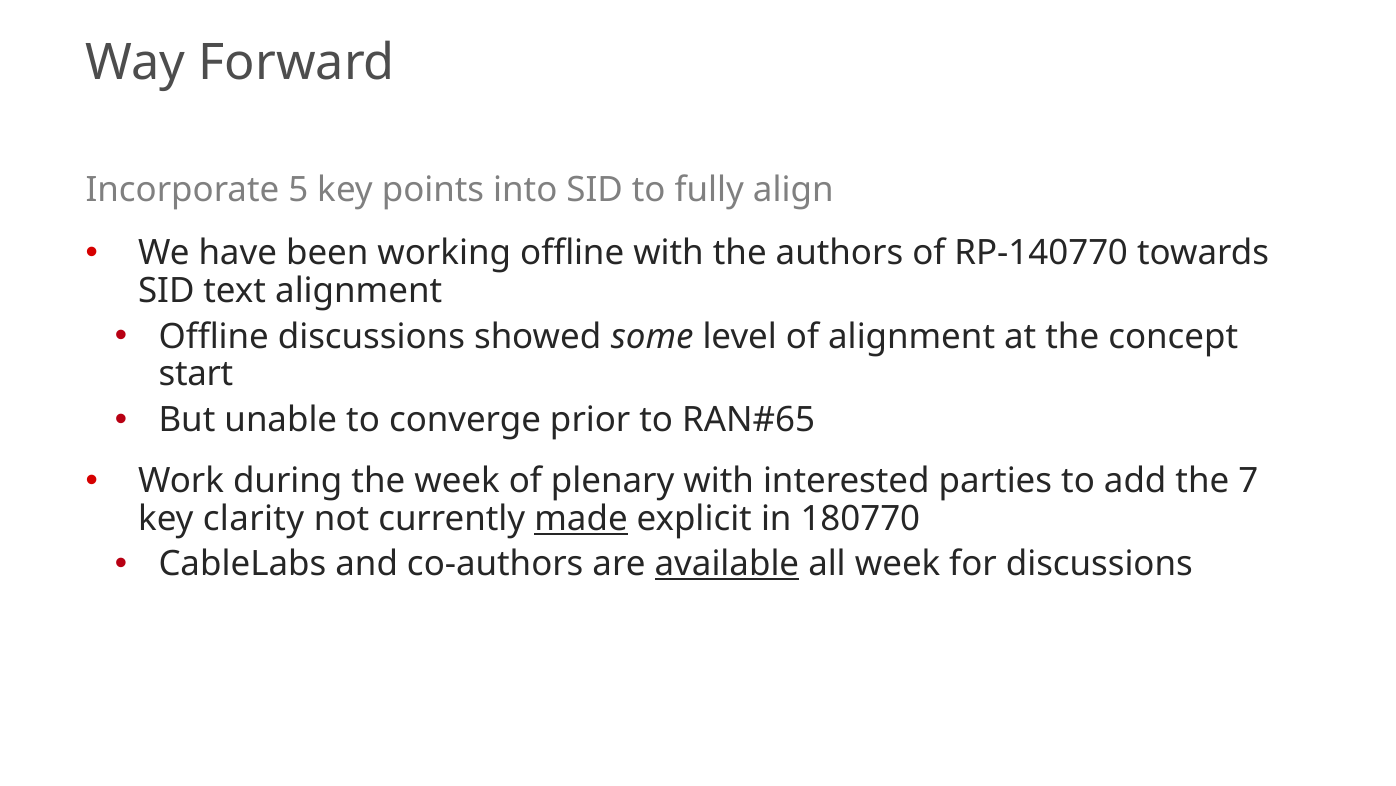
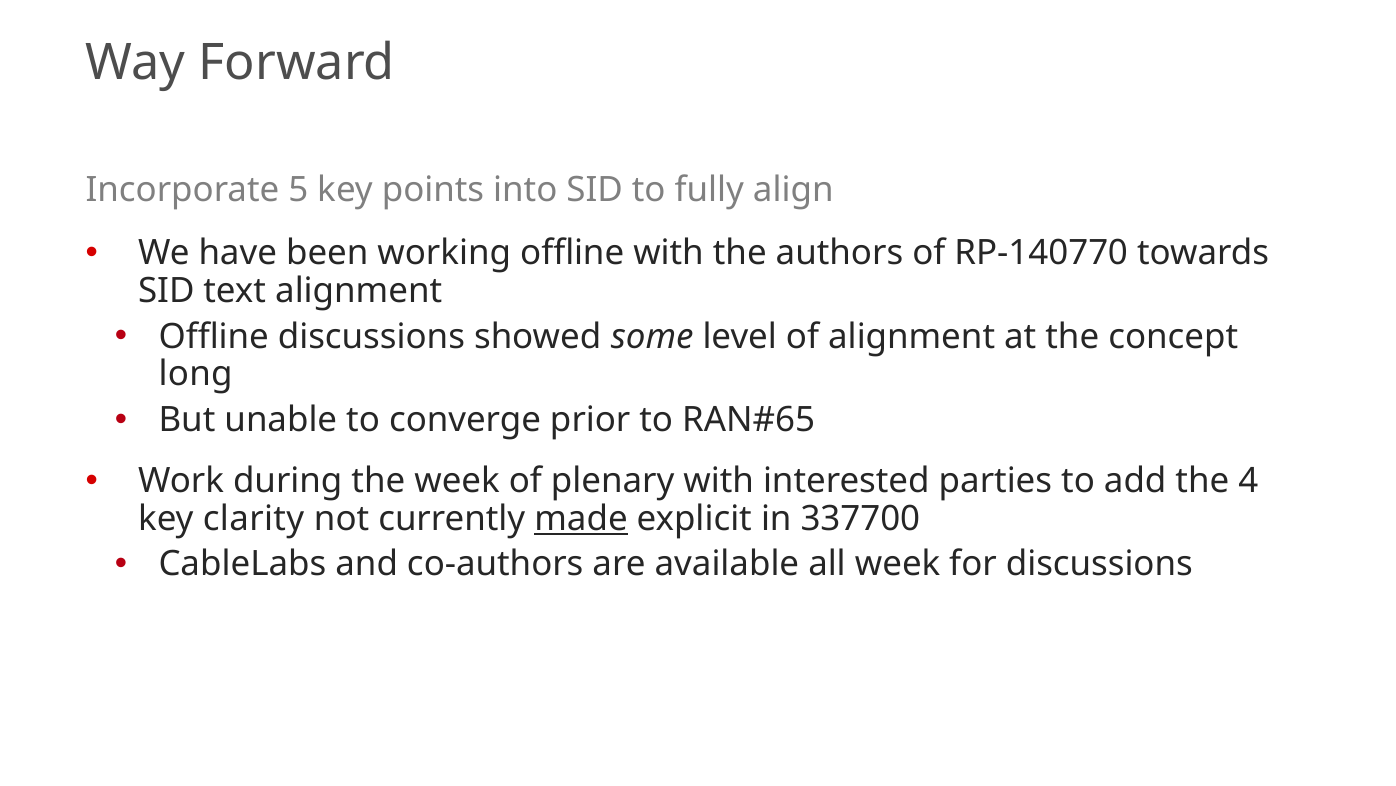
start: start -> long (196, 374)
the 7: 7 -> 4 (1248, 480)
180770: 180770 -> 337700 (860, 518)
available underline: present -> none (727, 564)
